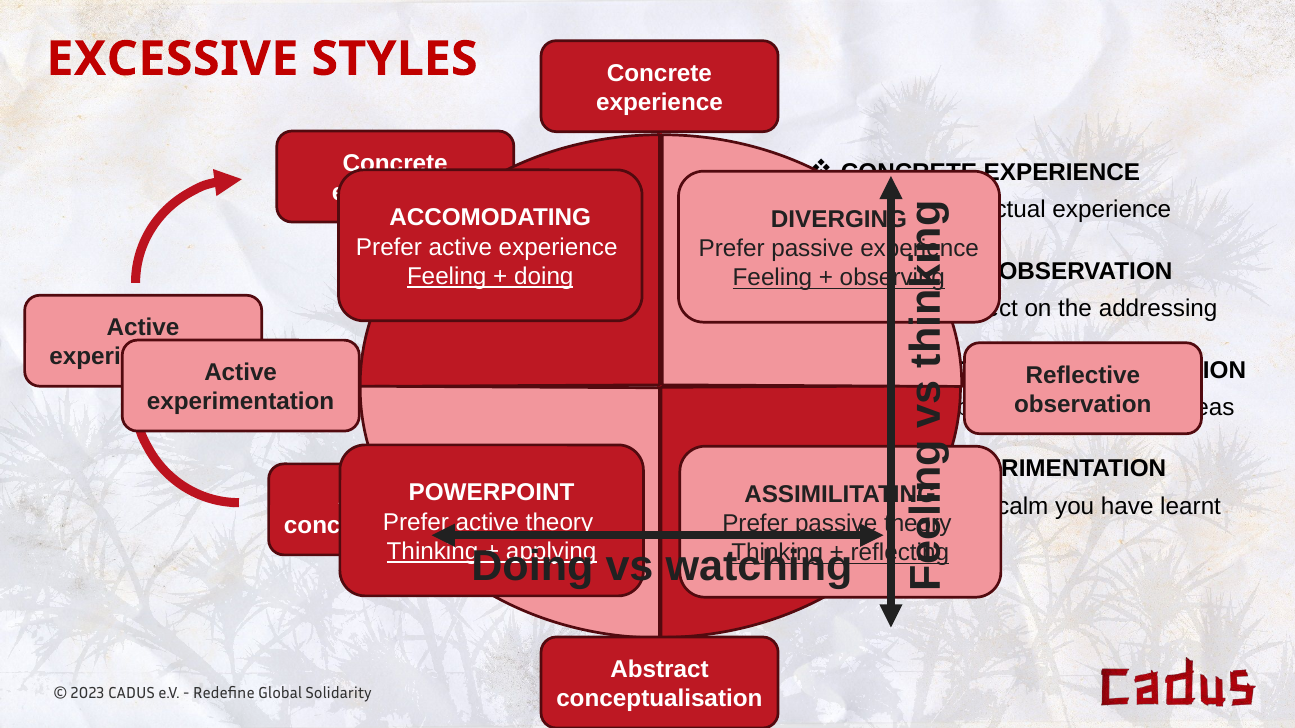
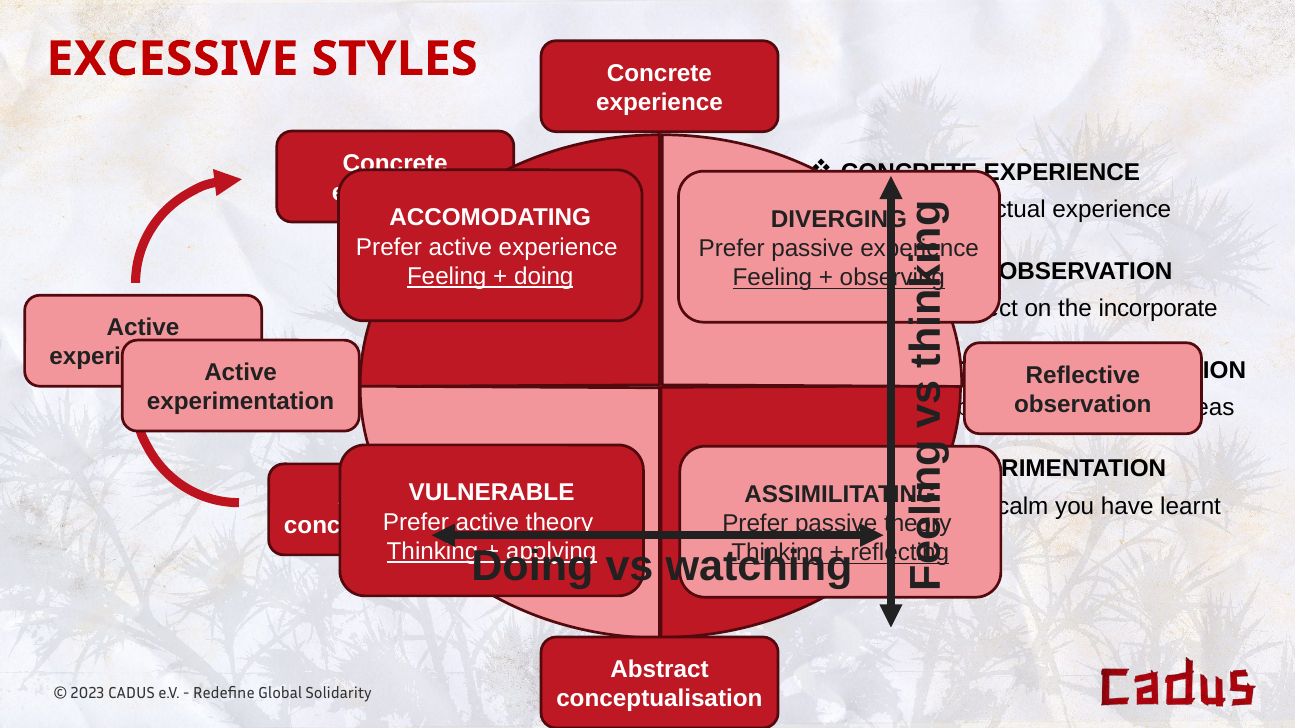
addressing: addressing -> incorporate (1158, 309)
POWERPOINT: POWERPOINT -> VULNERABLE (492, 493)
